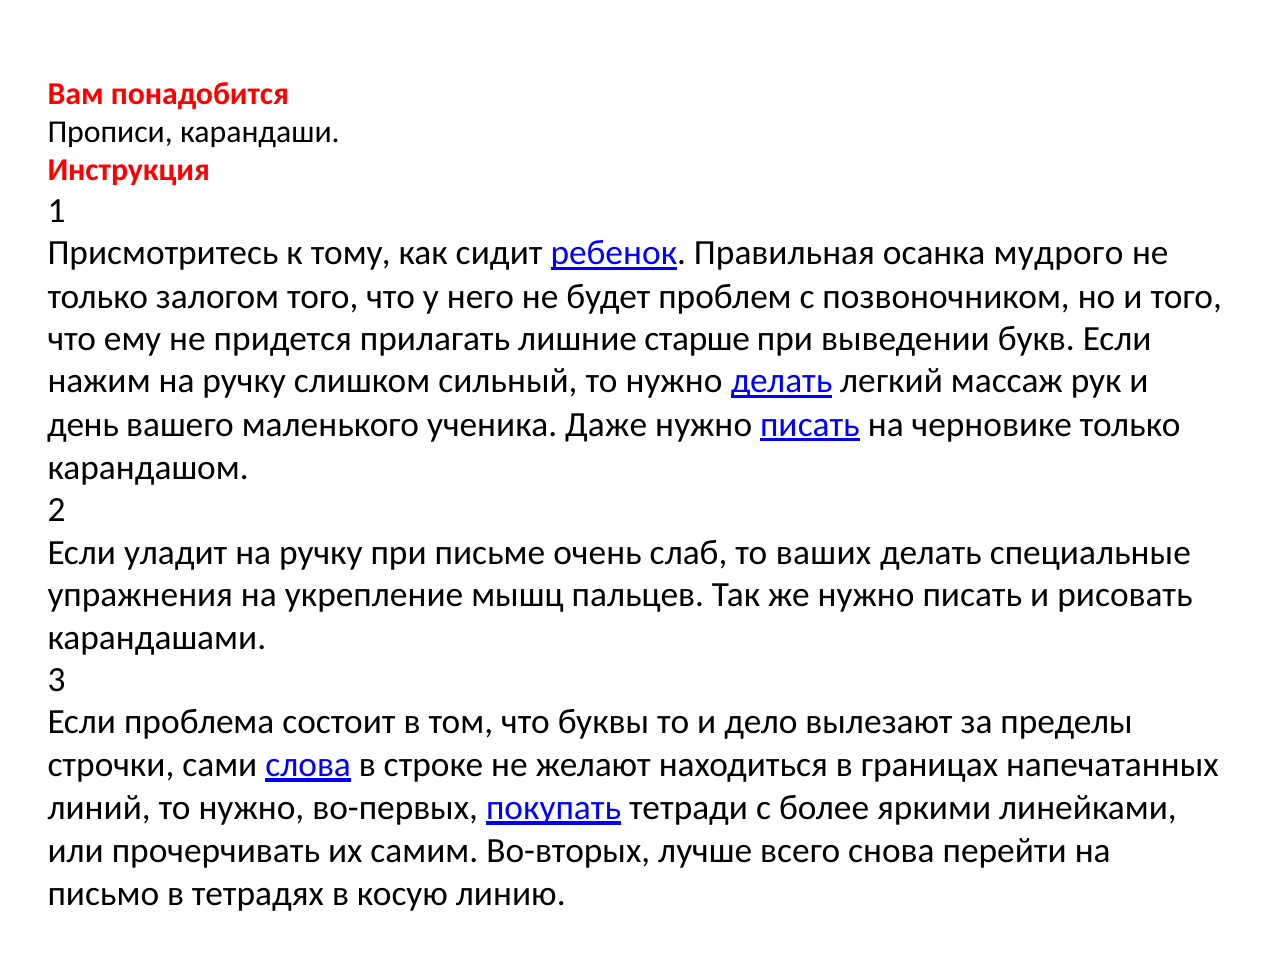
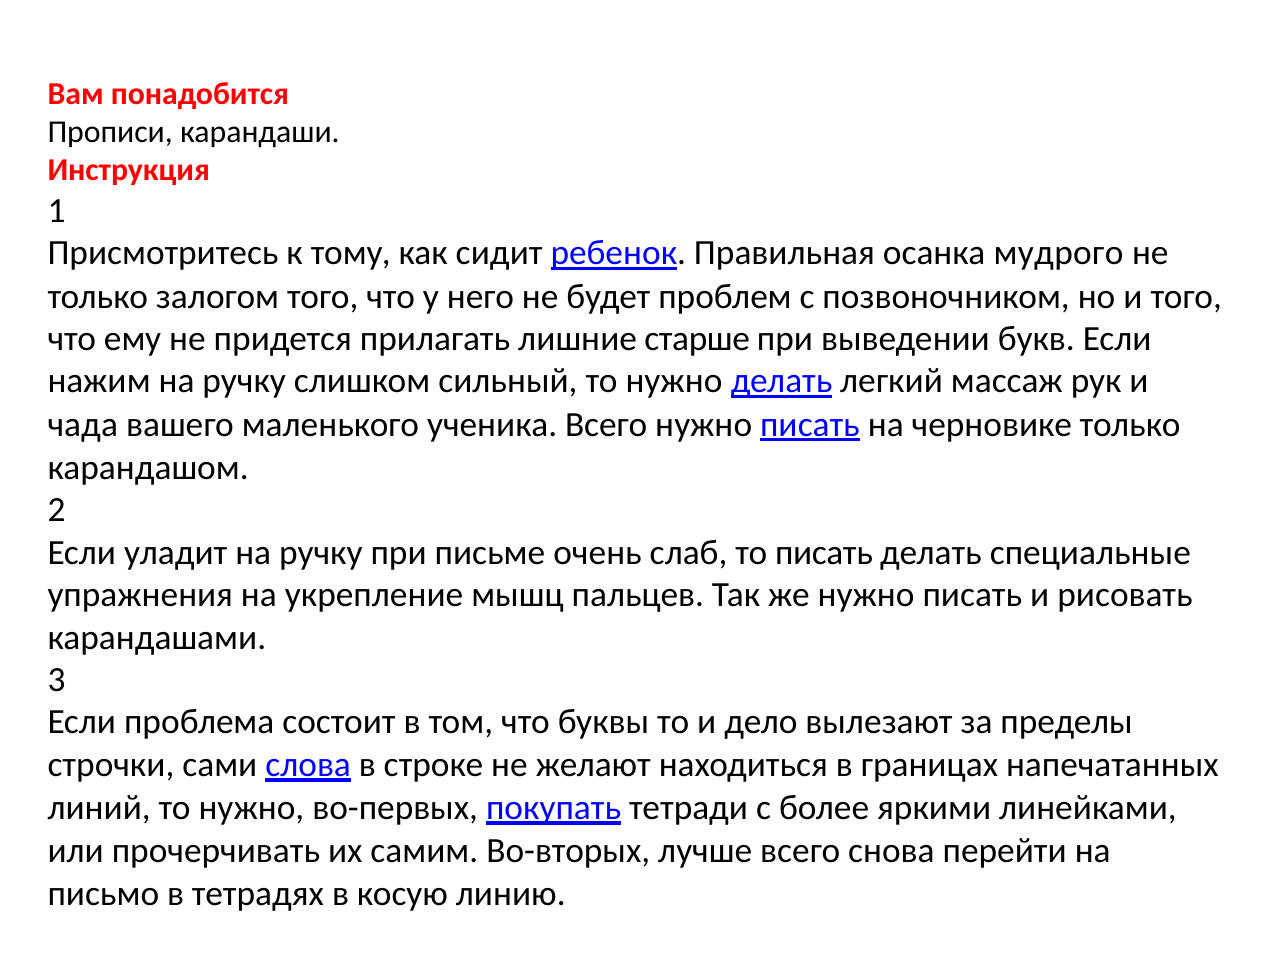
день: день -> чада (83, 424)
ученика Даже: Даже -> Всего (606, 424)
то ваших: ваших -> писать (824, 553)
